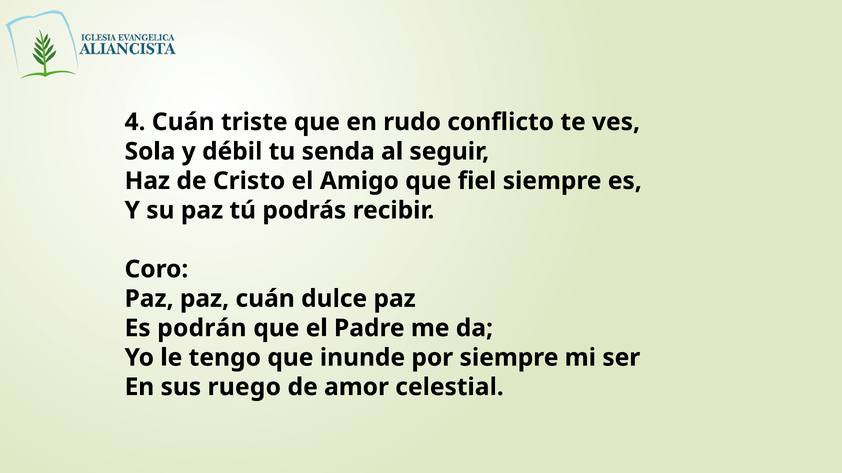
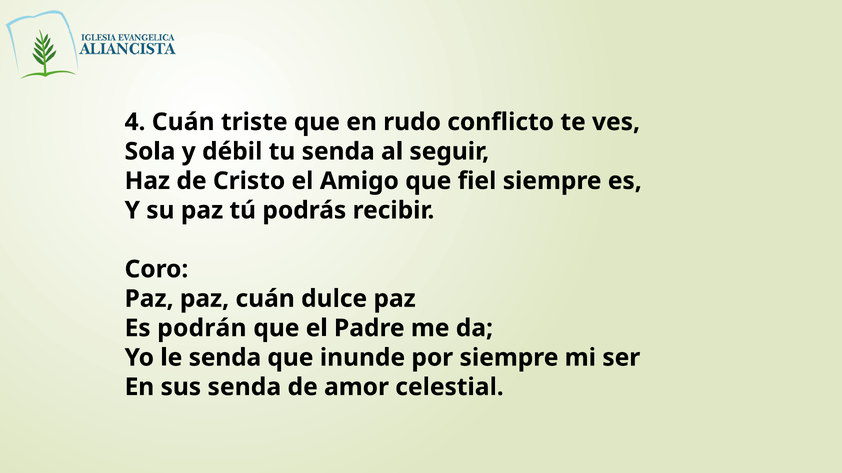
le tengo: tengo -> senda (225, 358)
sus ruego: ruego -> senda (244, 388)
